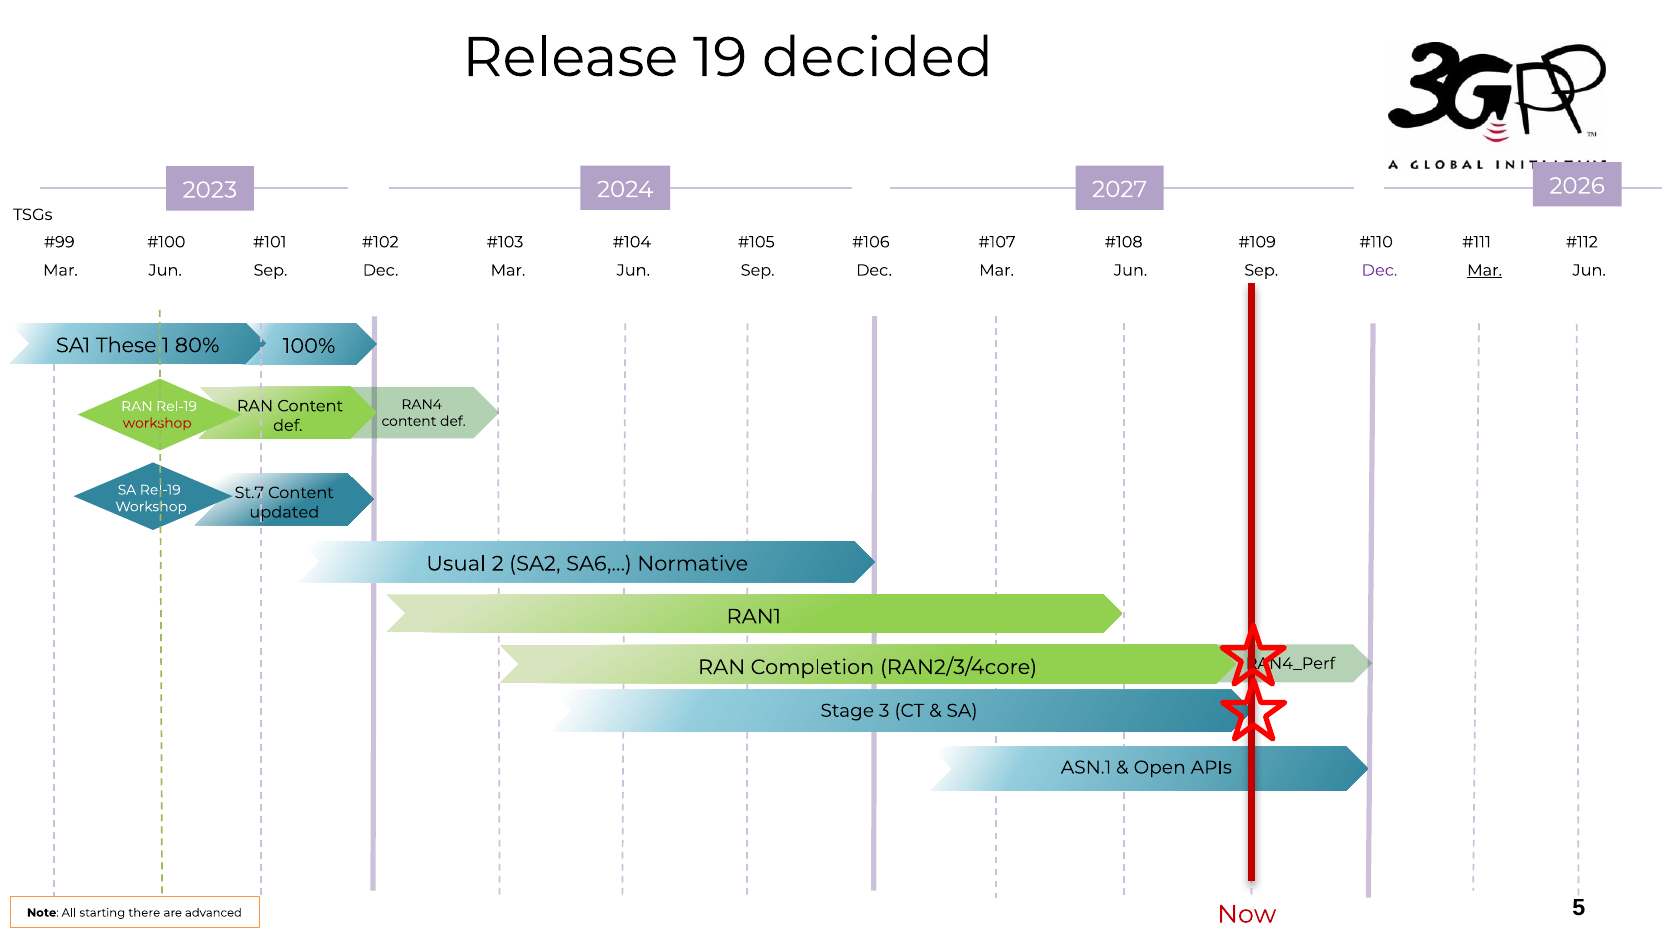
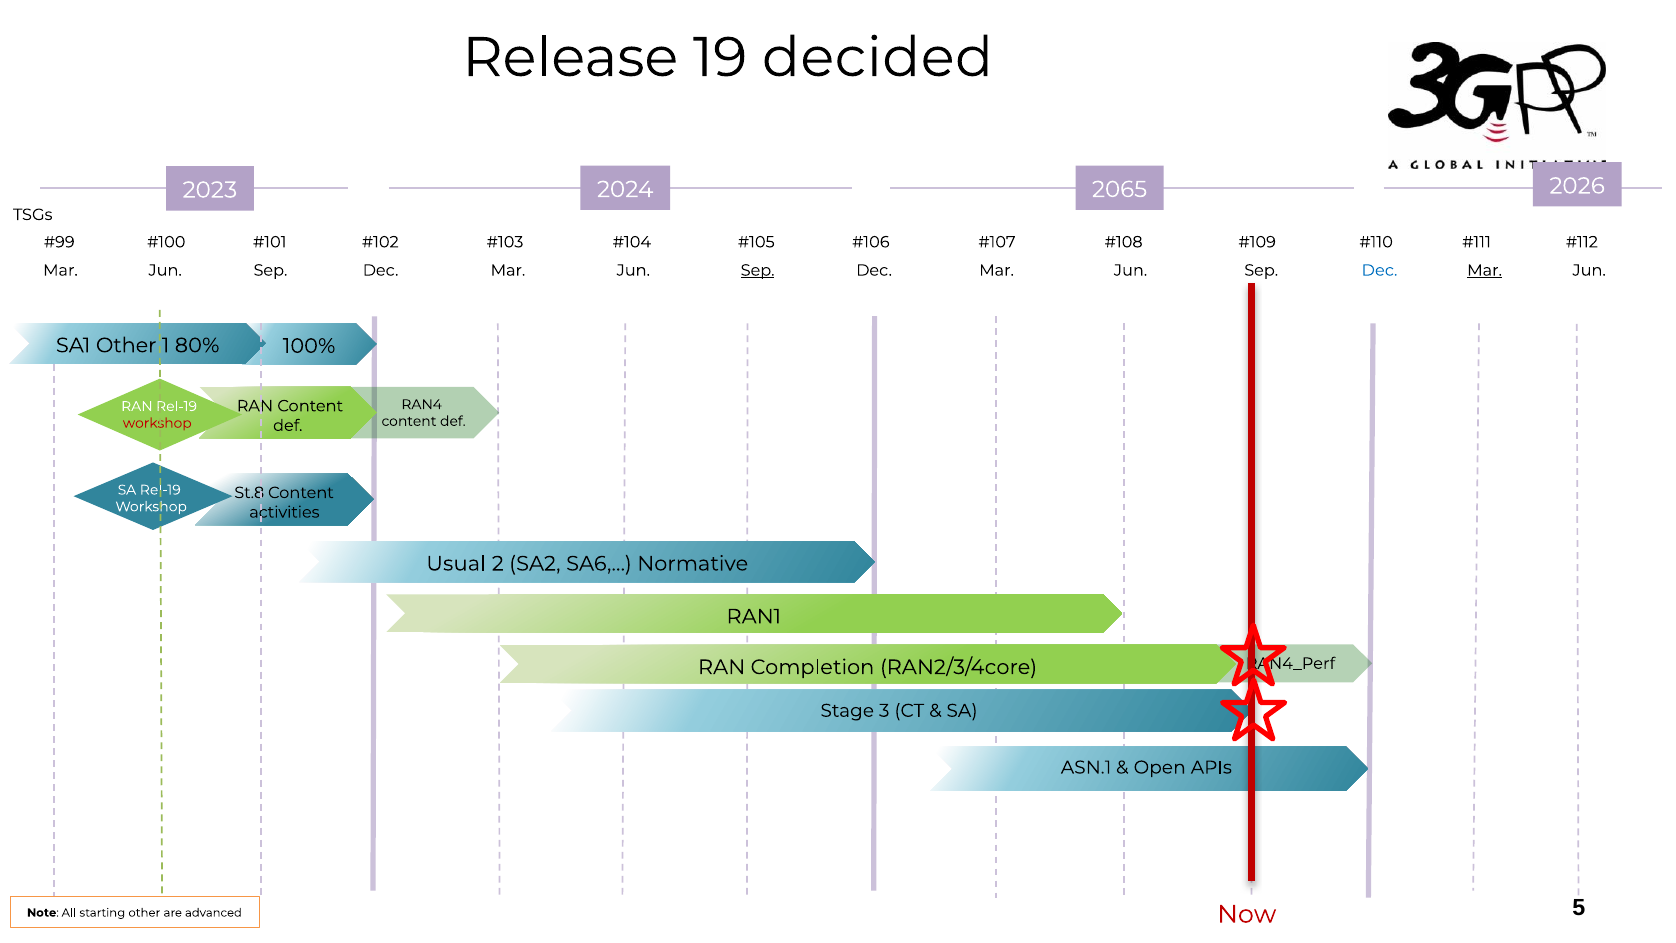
2027: 2027 -> 2065 (1120, 189)
Sep underline: none -> present (758, 270)
Dec colour: purple -> blue (1379, 270)
SA1 These: These -> Other (126, 345)
St.7: St.7 -> St.8 (249, 493)
updated: updated -> activities (284, 512)
starting there: there -> other (144, 913)
